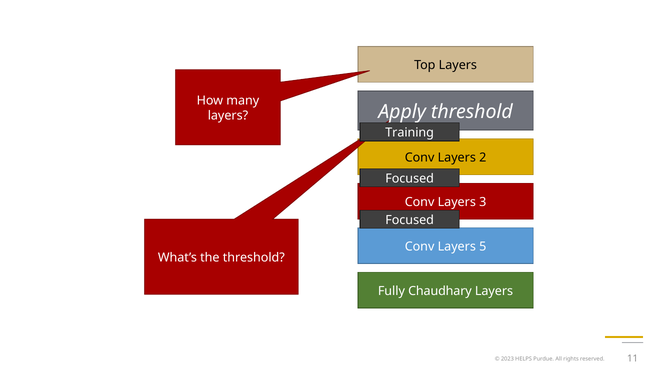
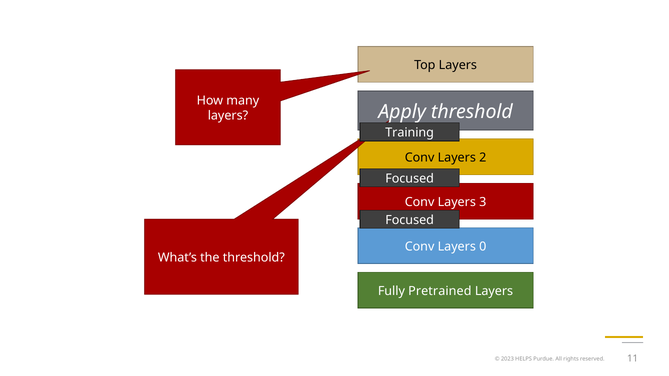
5: 5 -> 0 (483, 247)
Chaudhary: Chaudhary -> Pretrained (440, 291)
